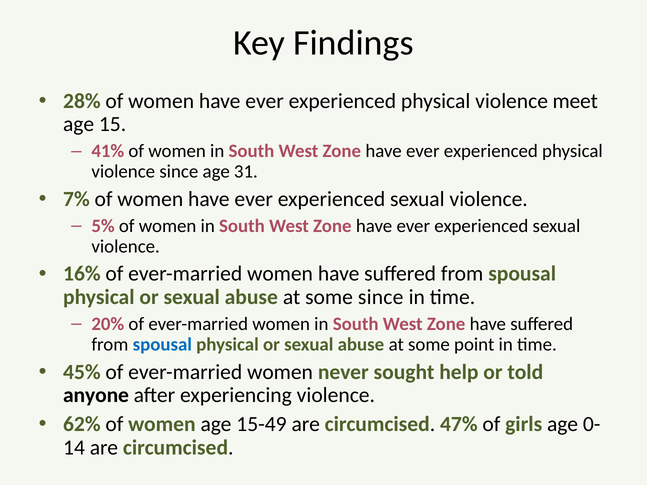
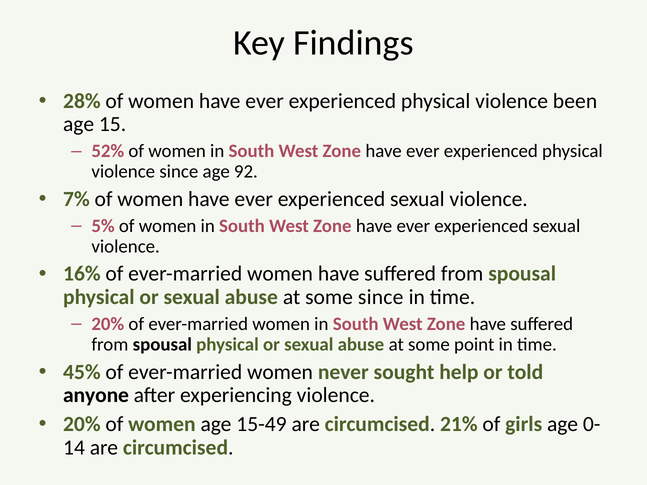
meet: meet -> been (575, 101)
41%: 41% -> 52% (108, 151)
31: 31 -> 92 (246, 172)
spousal colour: blue -> black (162, 345)
62%: 62% -> 20% (82, 424)
47%: 47% -> 21% (459, 424)
